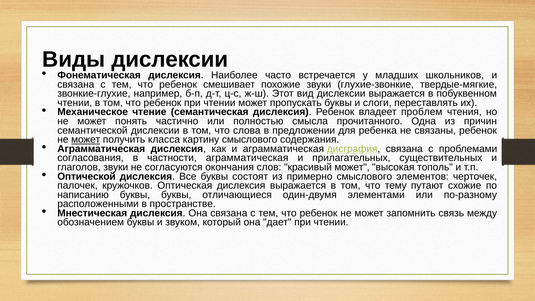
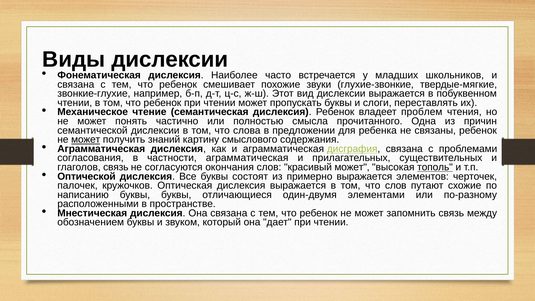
класса: класса -> знаний (164, 140)
глаголов звуки: звуки -> связь (116, 167)
тополь underline: none -> present (435, 167)
примерно смыслового: смыслового -> выражается (364, 176)
что тему: тему -> слов (396, 186)
